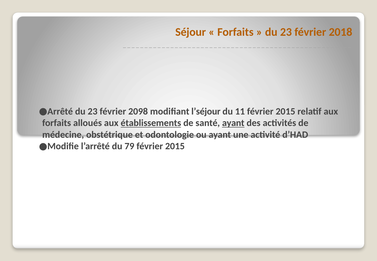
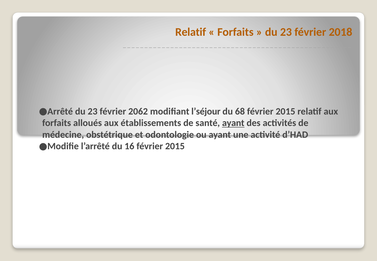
Séjour: Séjour -> Relatif (191, 32)
2098: 2098 -> 2062 (138, 111)
11: 11 -> 68 (240, 111)
établissements underline: present -> none (151, 123)
79: 79 -> 16 (129, 146)
